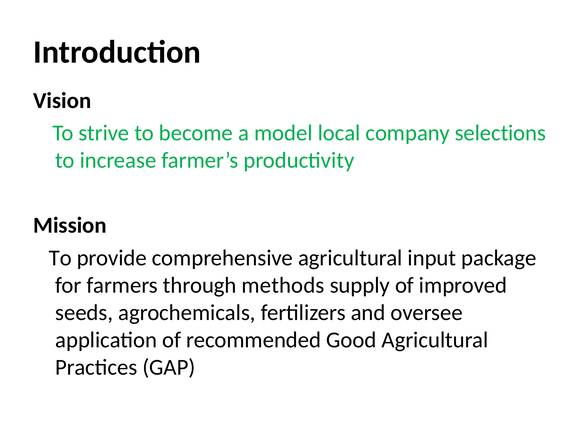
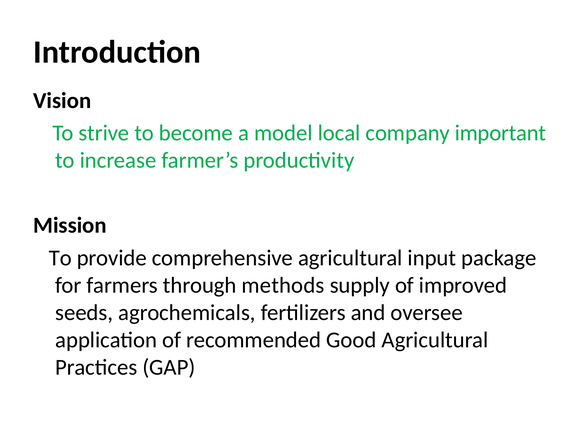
selections: selections -> important (500, 133)
